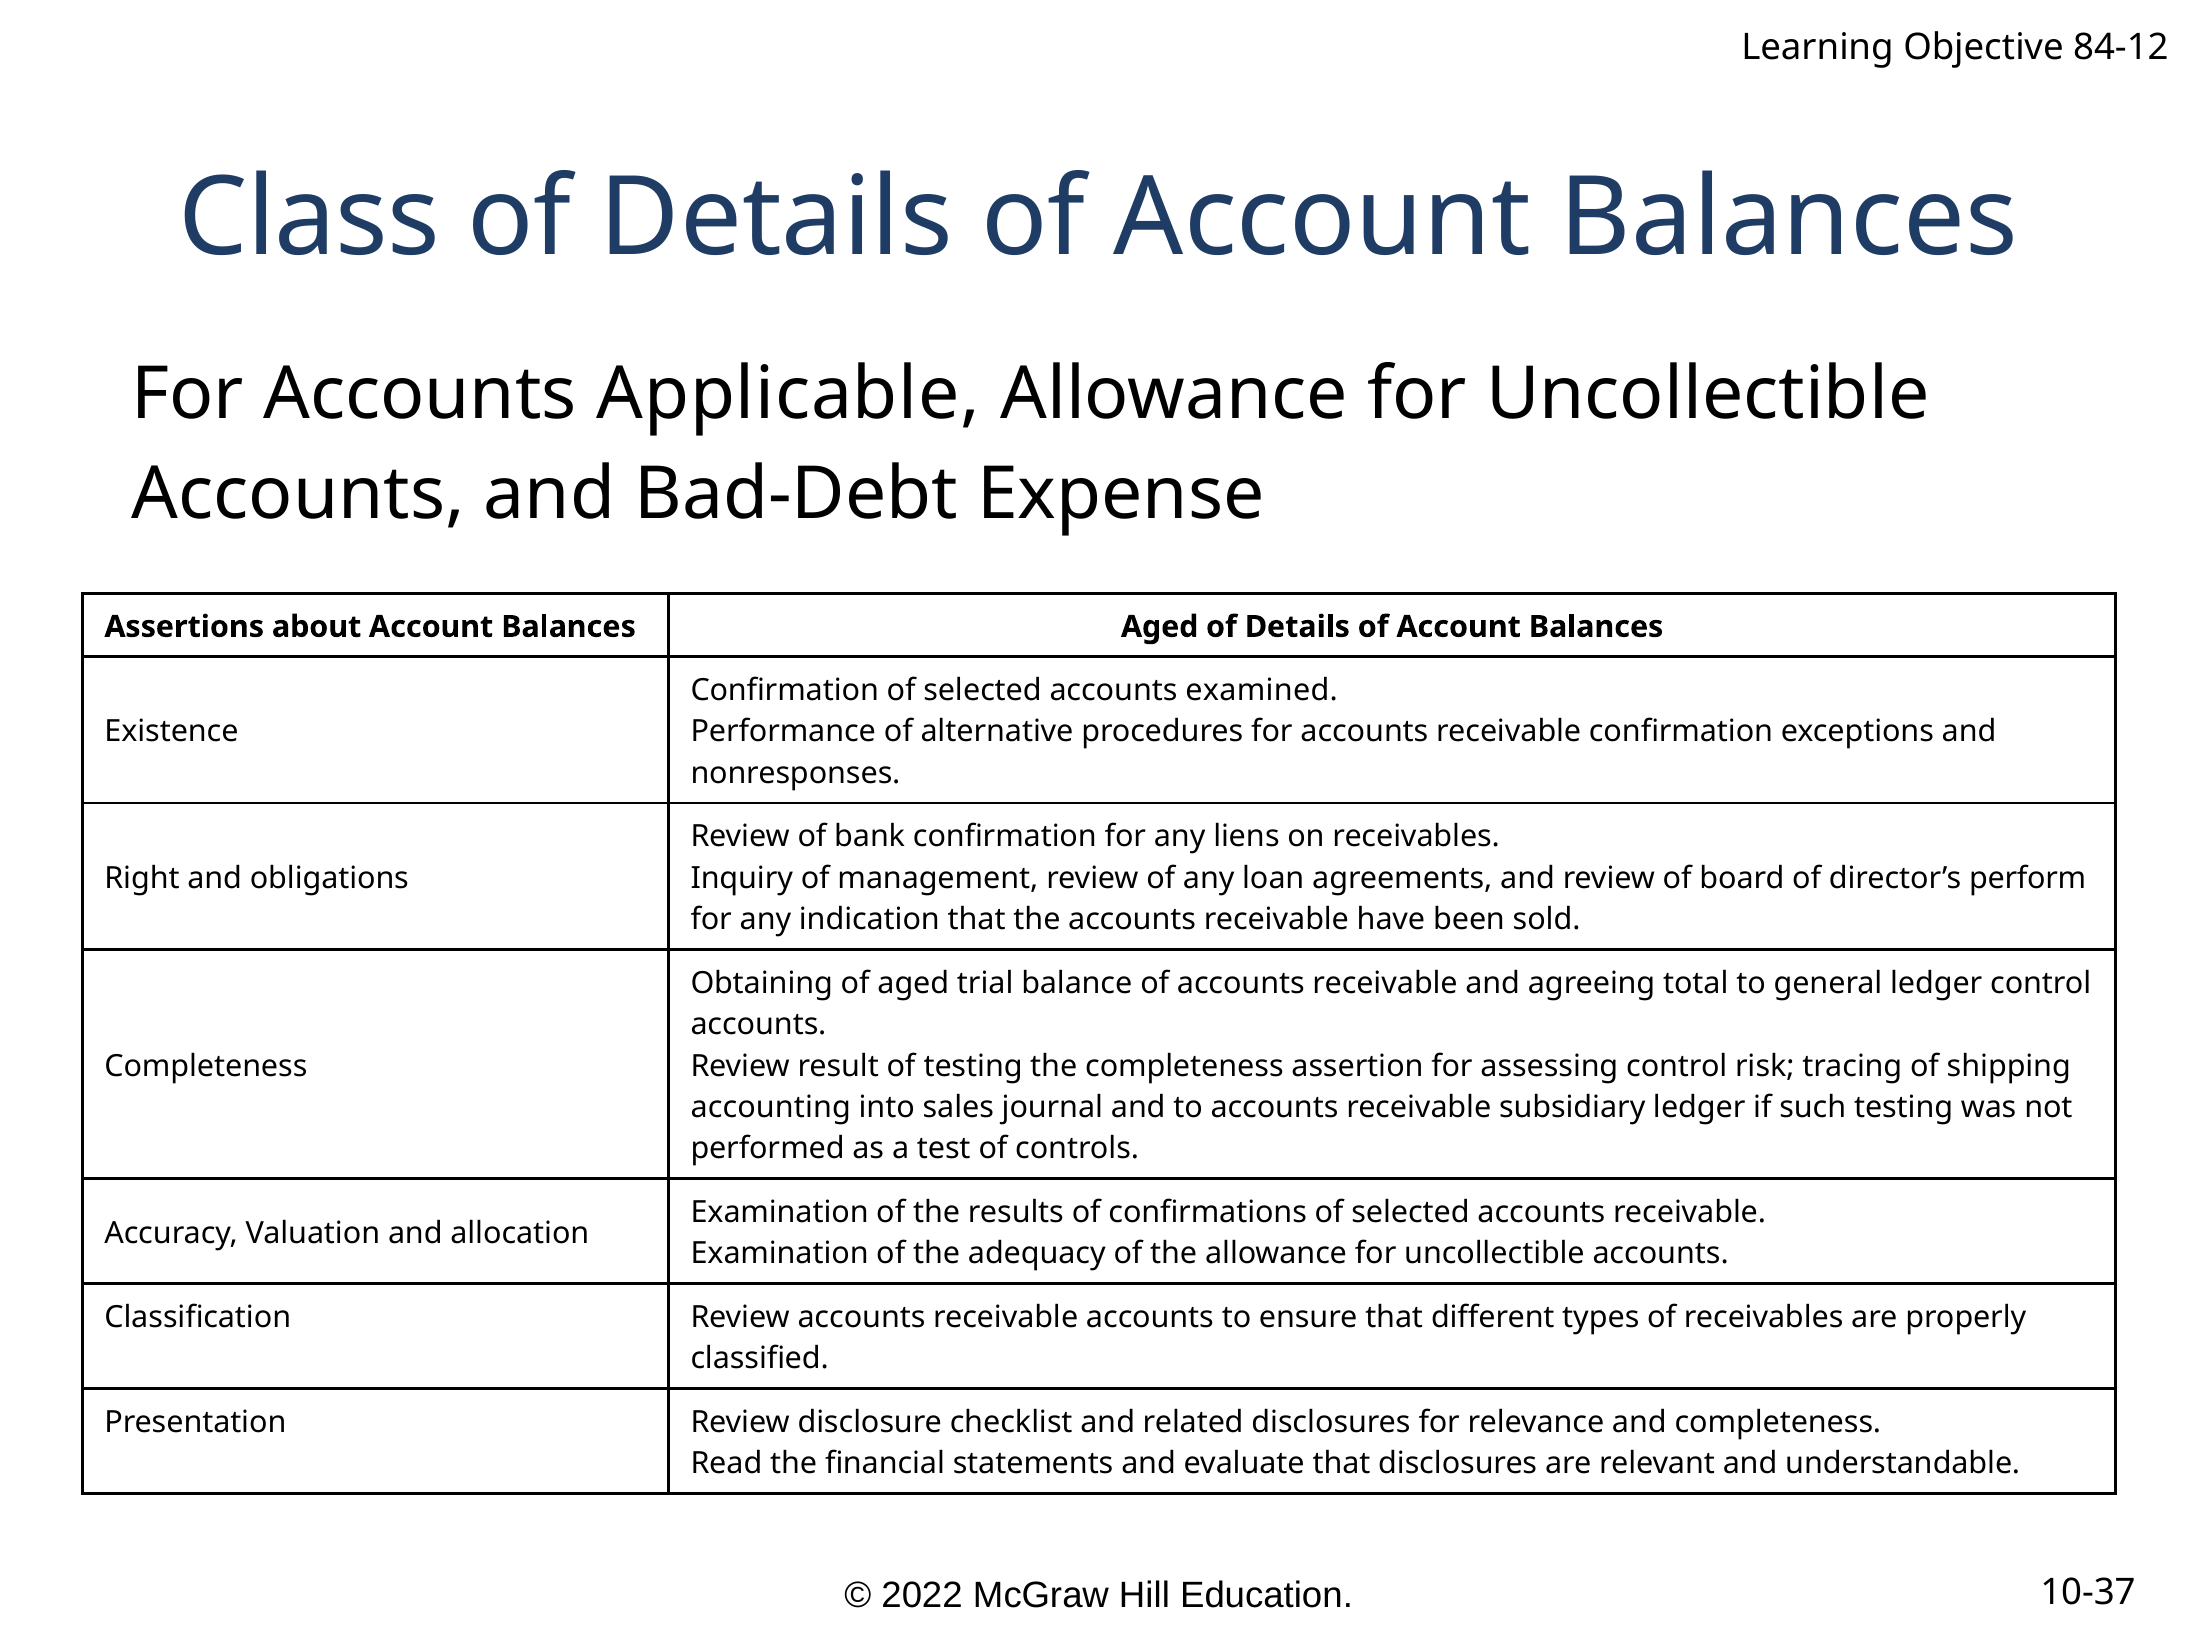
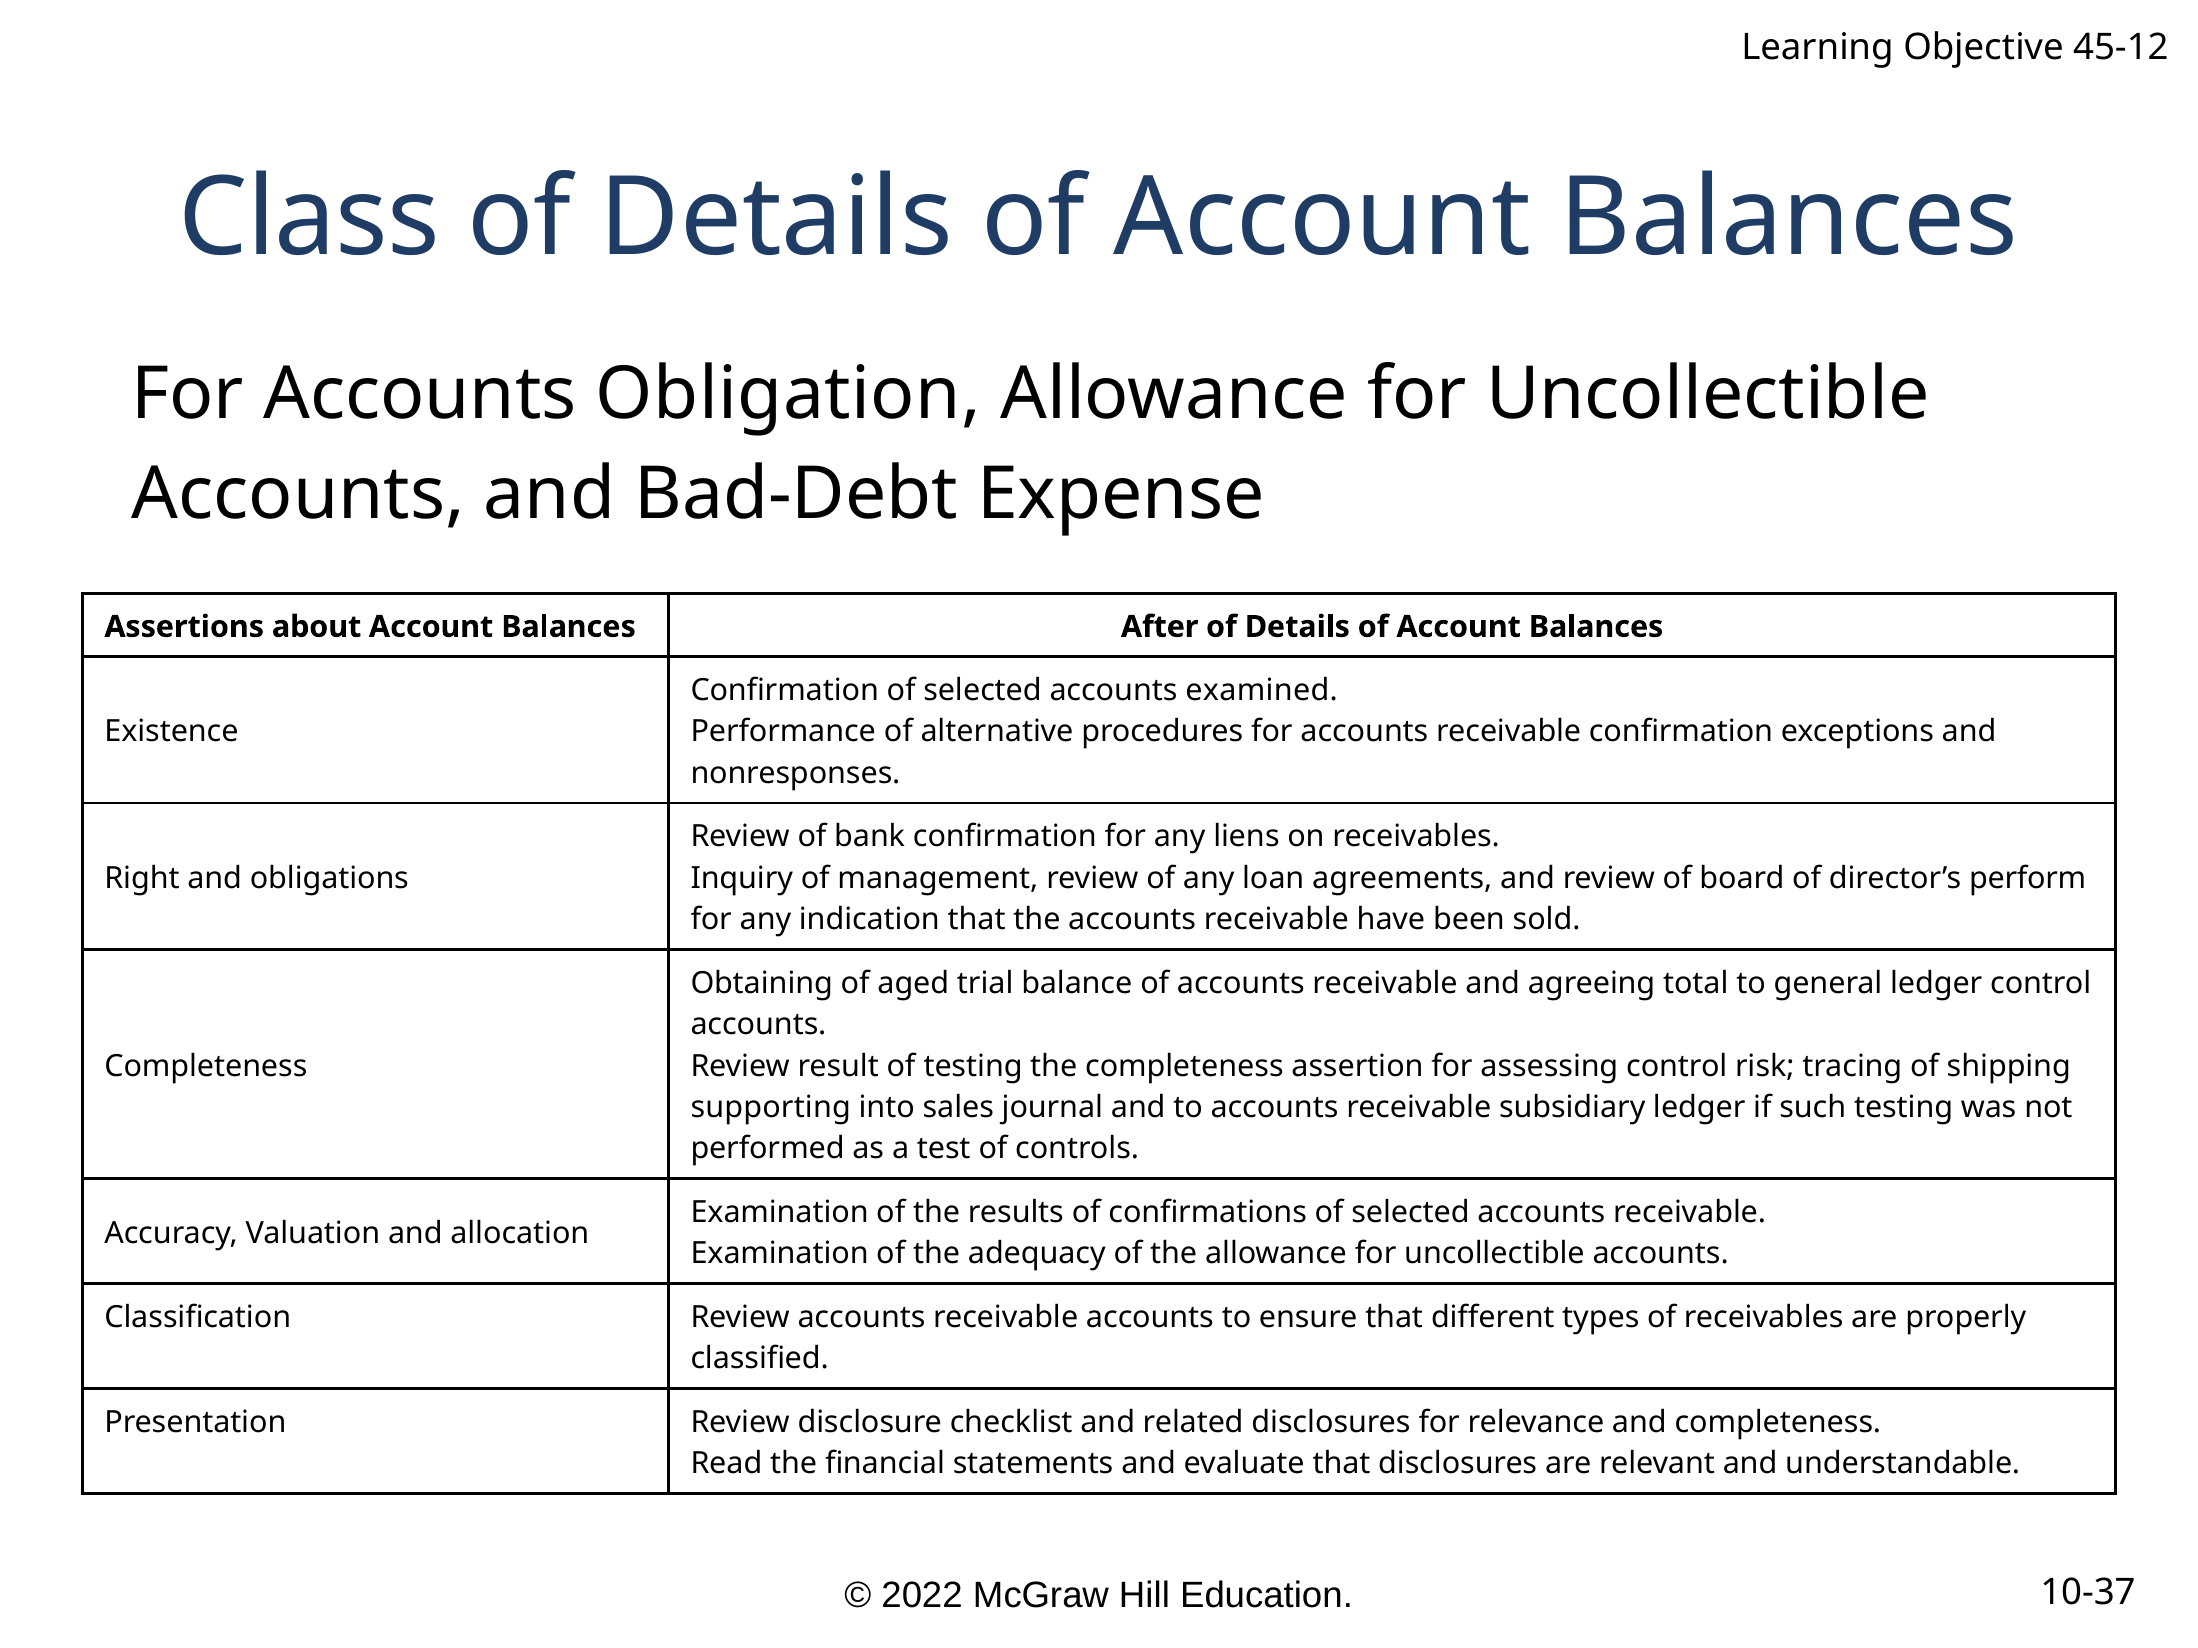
84-12: 84-12 -> 45-12 (2121, 48)
Applicable: Applicable -> Obligation (789, 395)
Balances Aged: Aged -> After (1160, 627)
accounting: accounting -> supporting (771, 1108)
